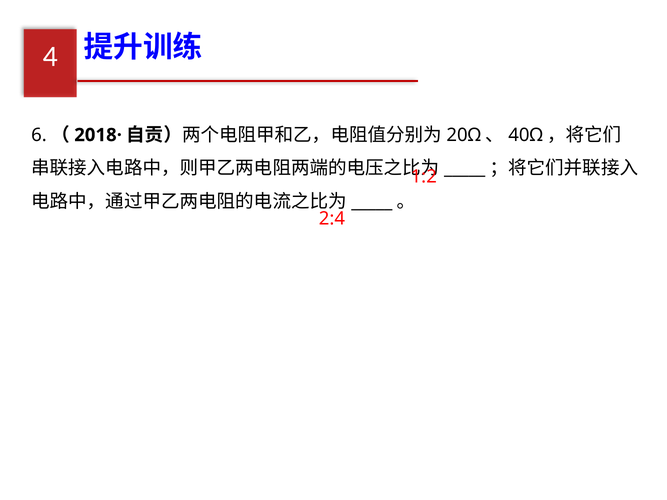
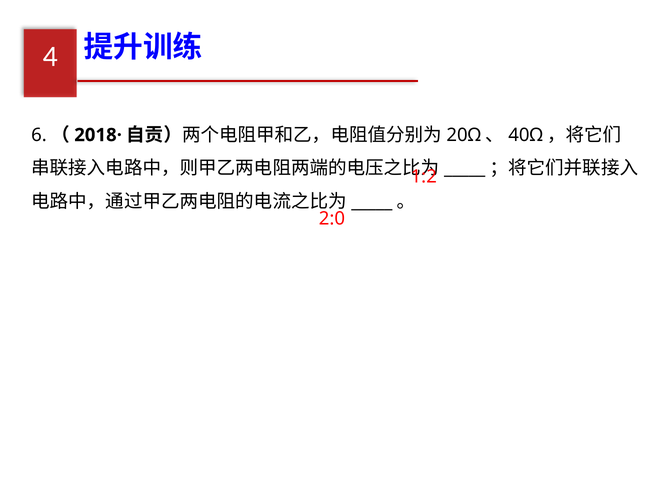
2:4: 2:4 -> 2:0 (332, 219)
